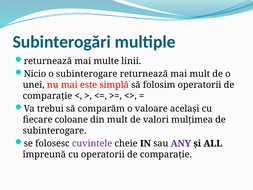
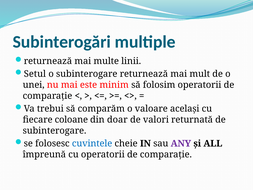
Nicio: Nicio -> Setul (35, 74)
simplă: simplă -> minim (114, 85)
din mult: mult -> doar (117, 120)
mulţimea: mulţimea -> returnată (192, 120)
cuvintele colour: purple -> blue (92, 143)
